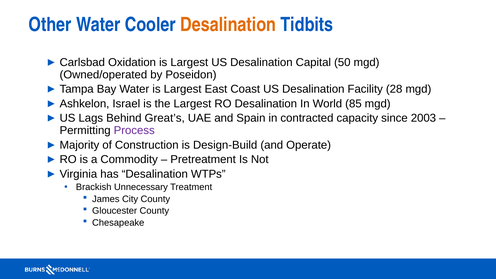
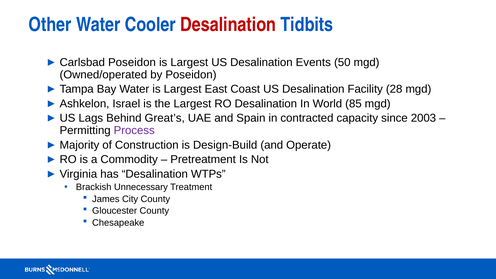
Desalination colour: orange -> red (228, 25)
Oxidation: Oxidation -> Poseidon (132, 62)
Capital: Capital -> Events (313, 62)
